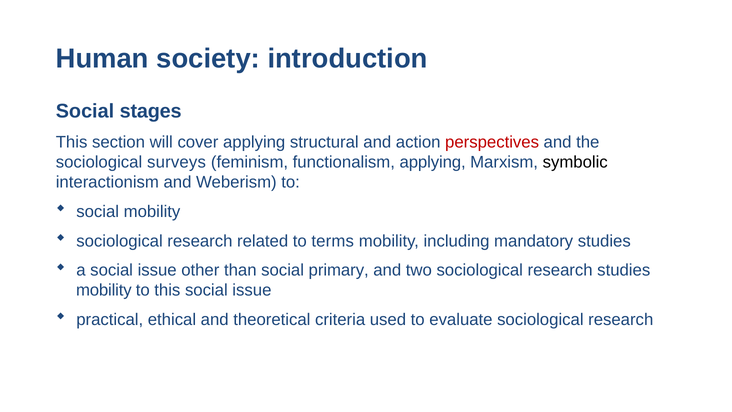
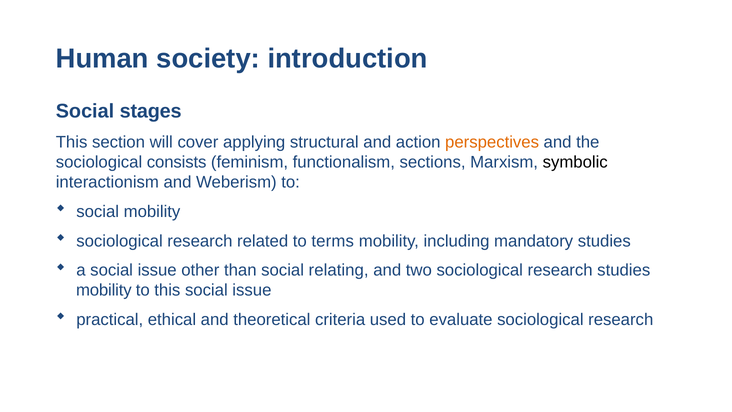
perspectives colour: red -> orange (492, 142)
surveys: surveys -> consists (177, 162)
functionalism applying: applying -> sections (433, 162)
primary: primary -> relating (339, 270)
